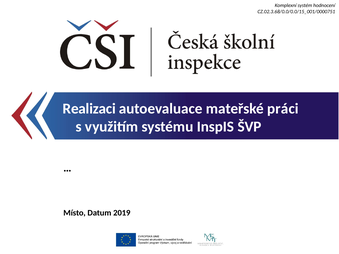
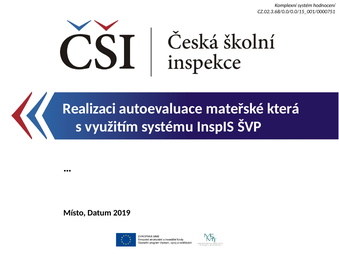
práci: práci -> která (283, 109)
